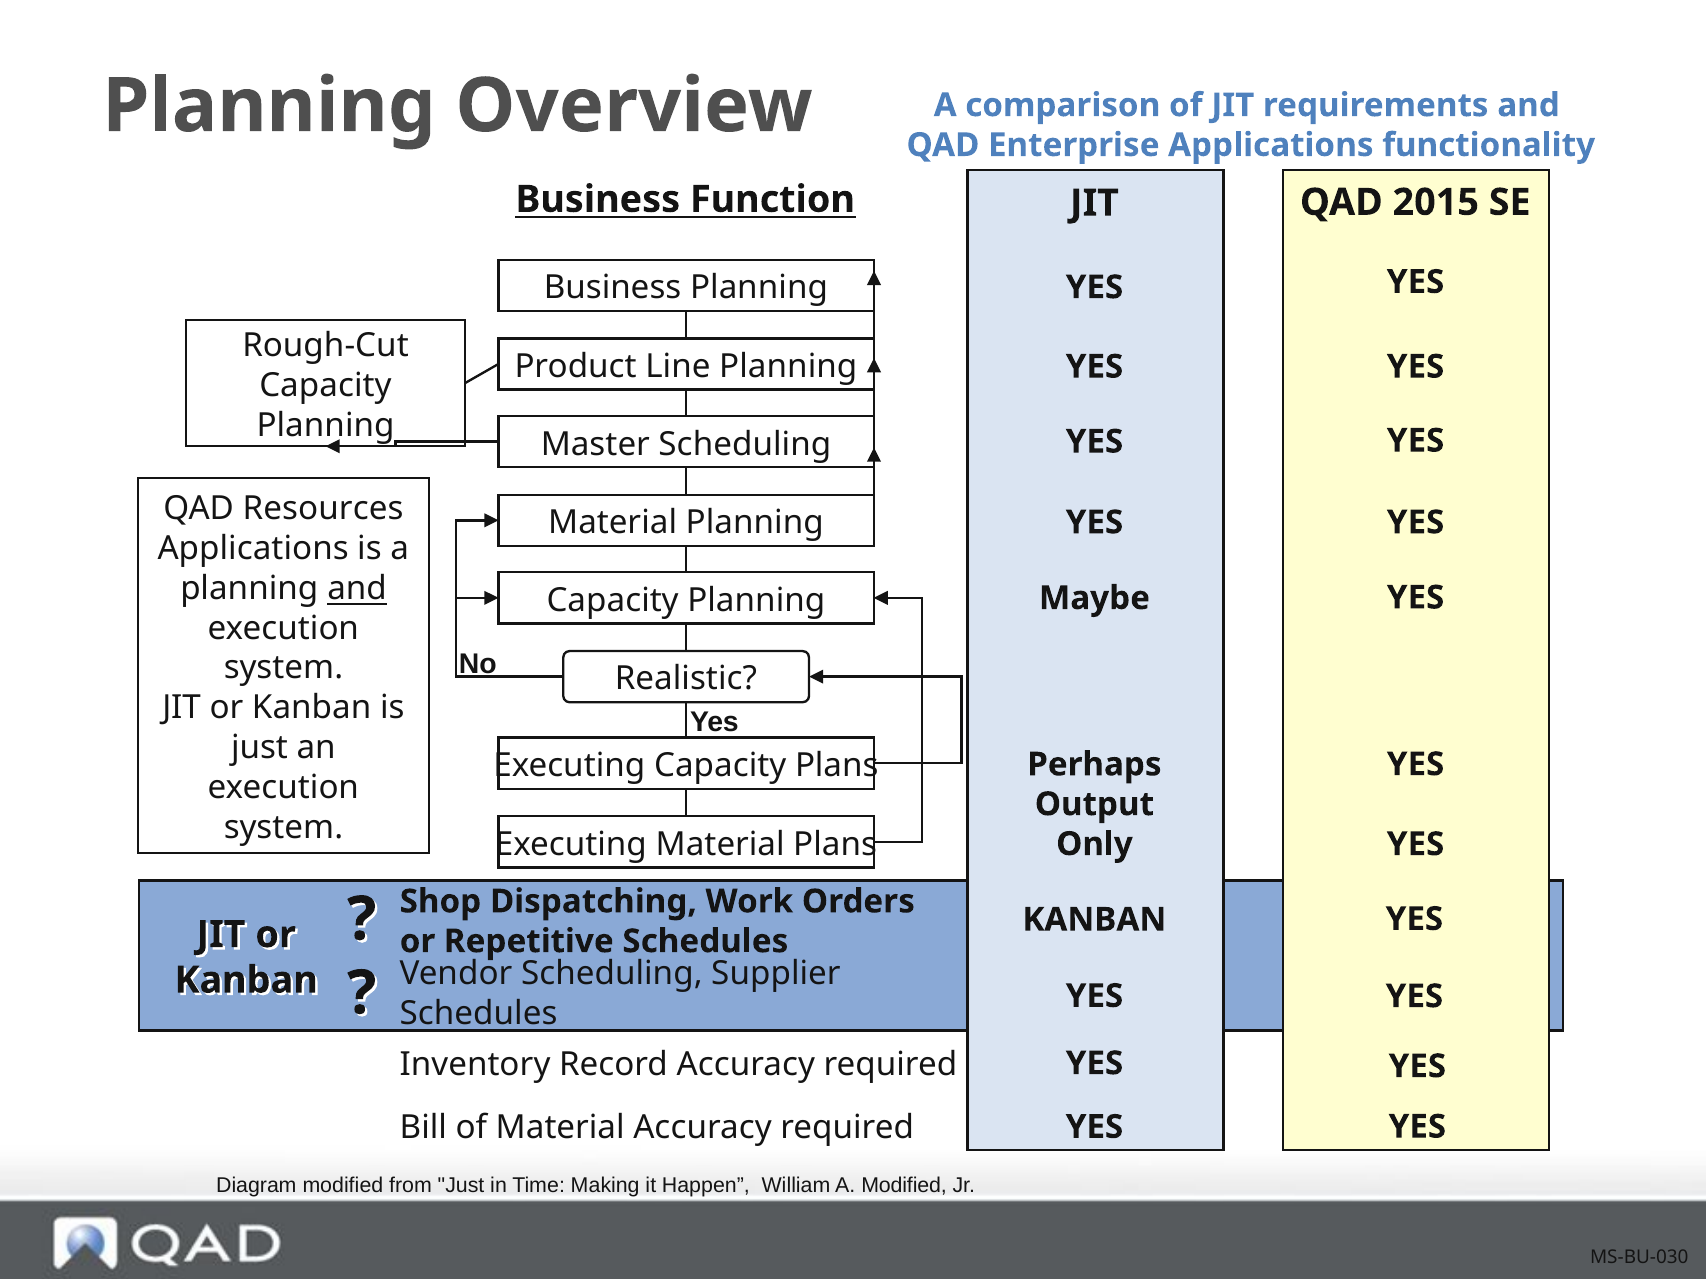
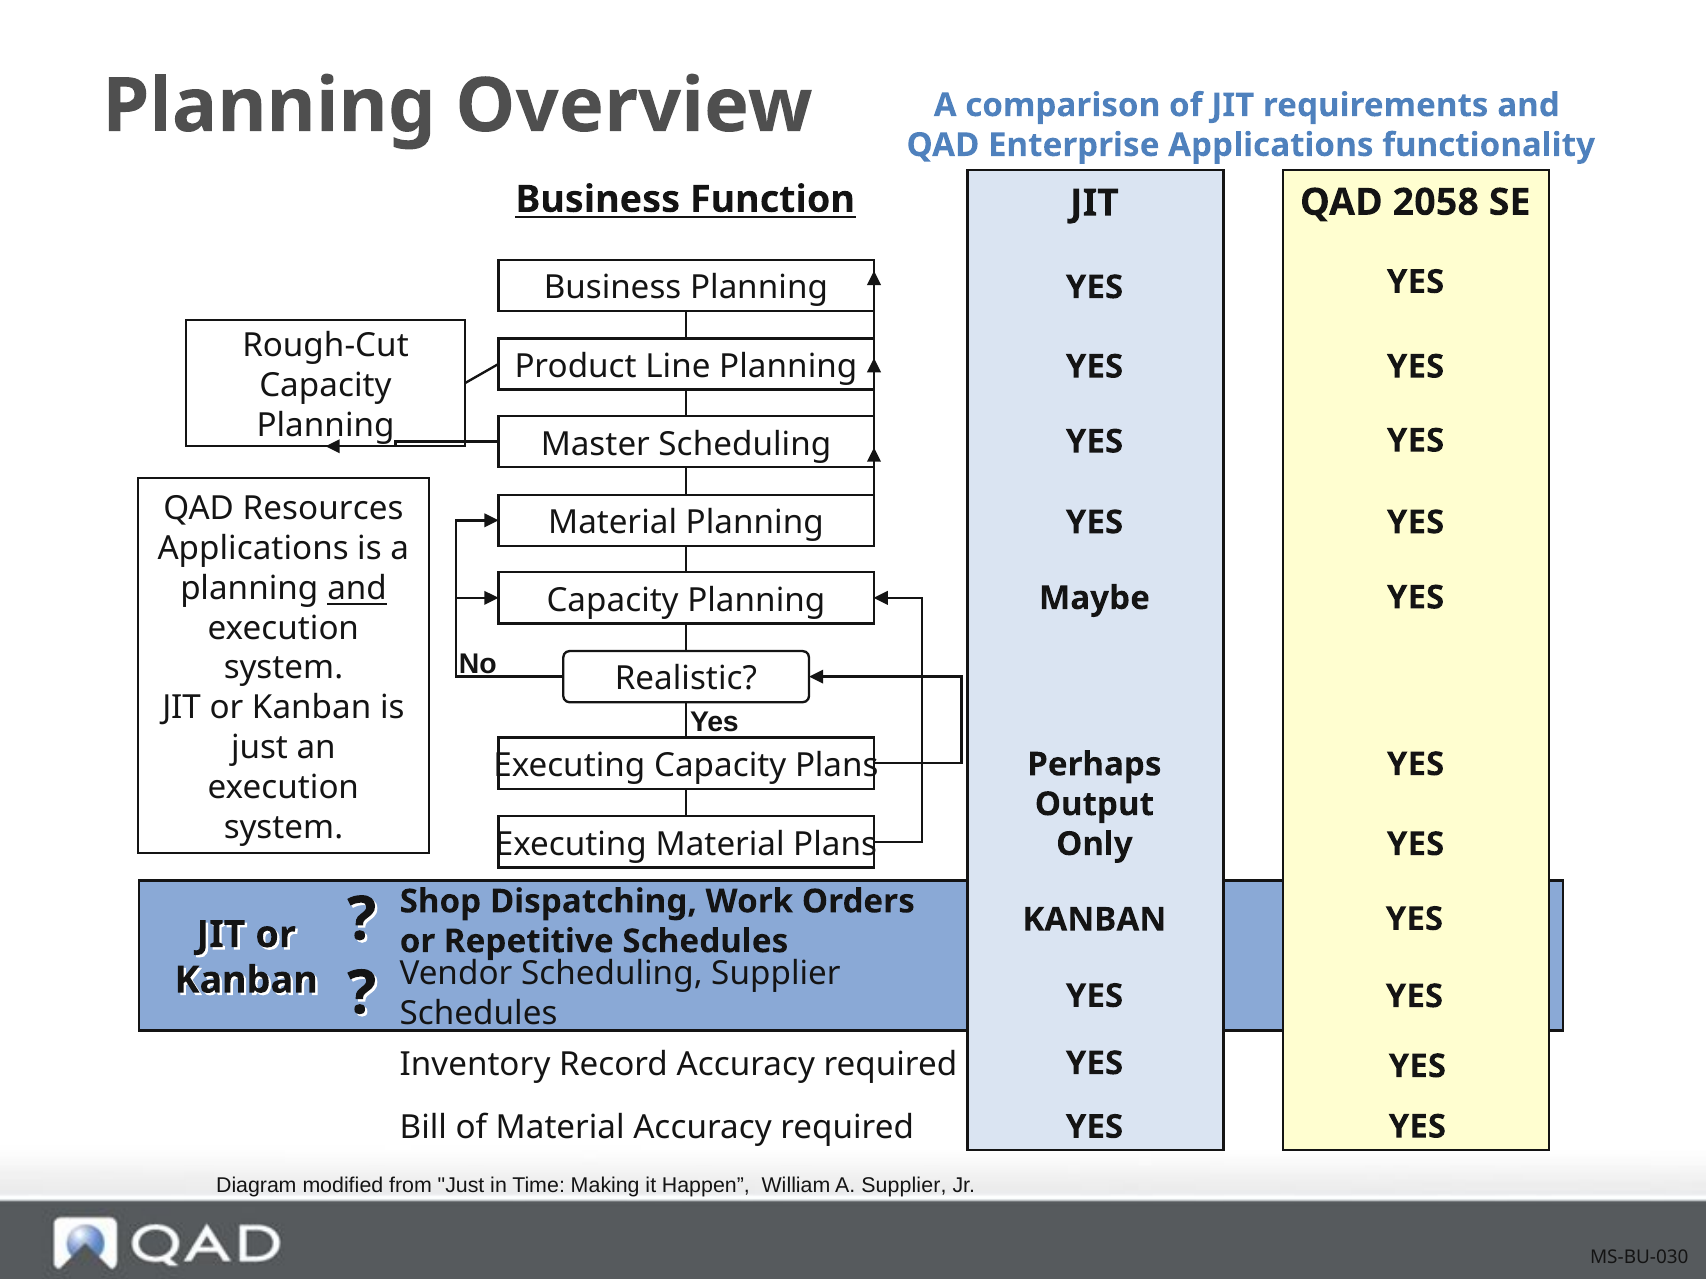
2015: 2015 -> 2058 (1436, 202)
A Modified: Modified -> Supplier (904, 1186)
